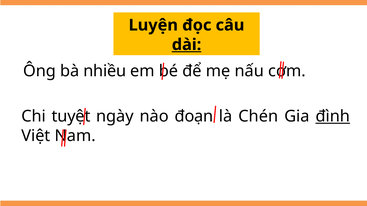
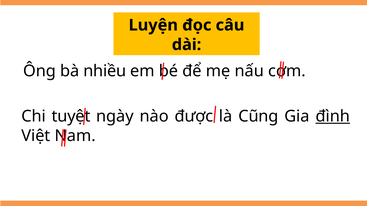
dài underline: present -> none (187, 45)
đoạn: đoạn -> được (194, 116)
Chén: Chén -> Cũng (258, 116)
